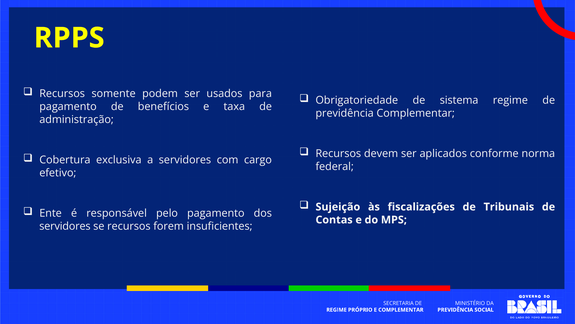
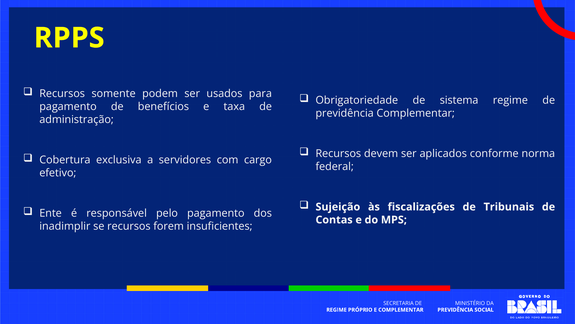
servidores: servidores -> inadimplir (65, 226)
